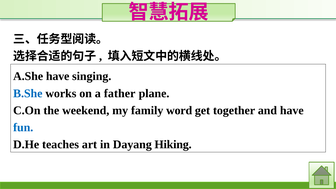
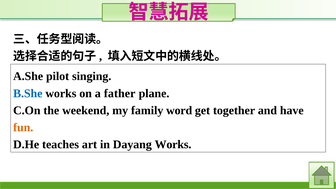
A.She have: have -> pilot (58, 76)
fun colour: blue -> orange (23, 127)
Dayang Hiking: Hiking -> Works (173, 145)
